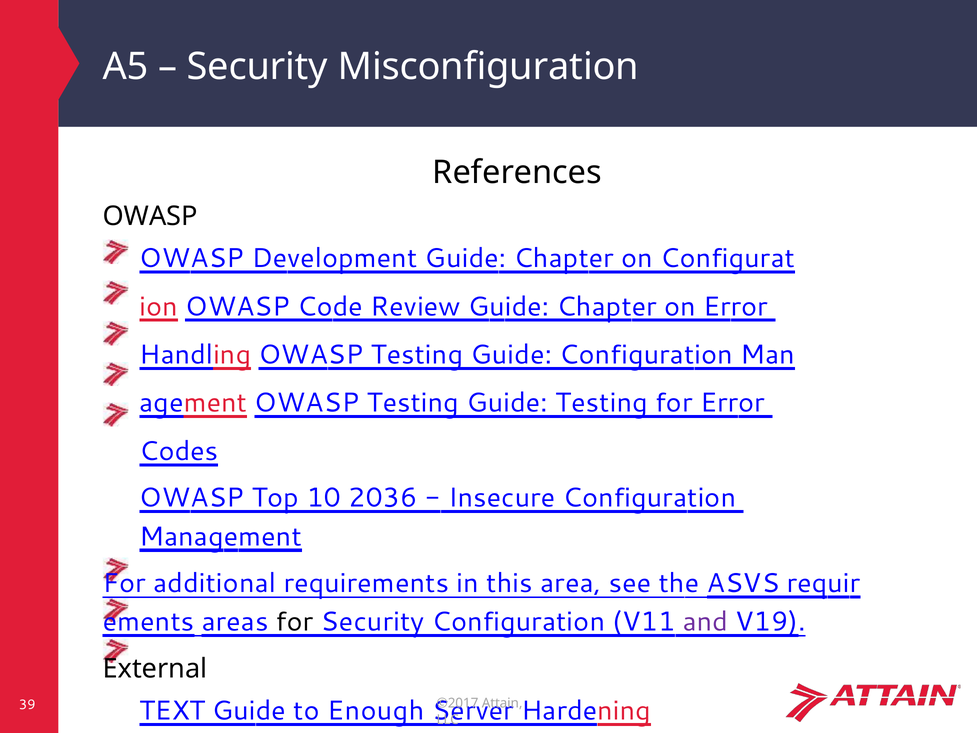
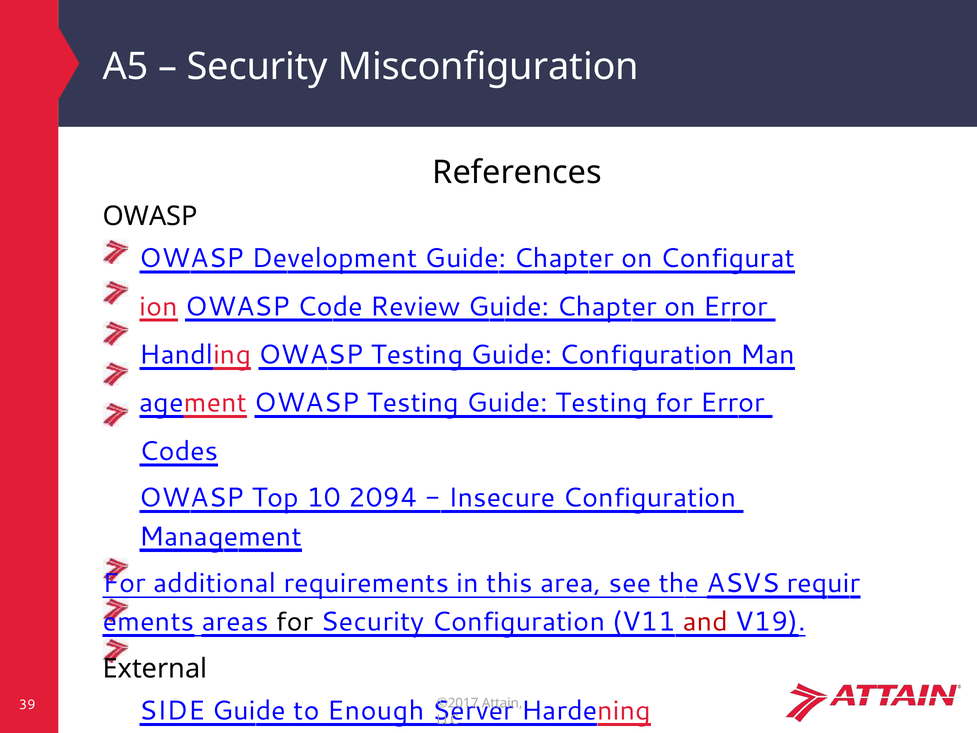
2036: 2036 -> 2094 (383, 498)
and colour: purple -> red (705, 622)
TEXT: TEXT -> SIDE (172, 711)
